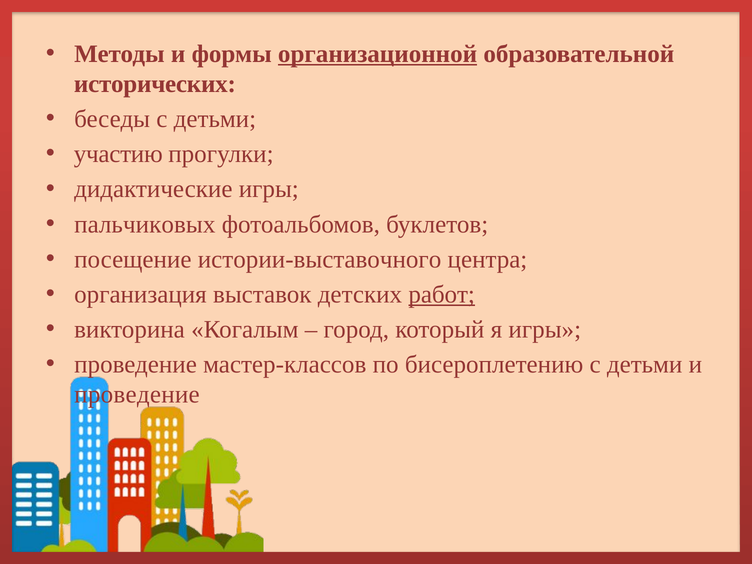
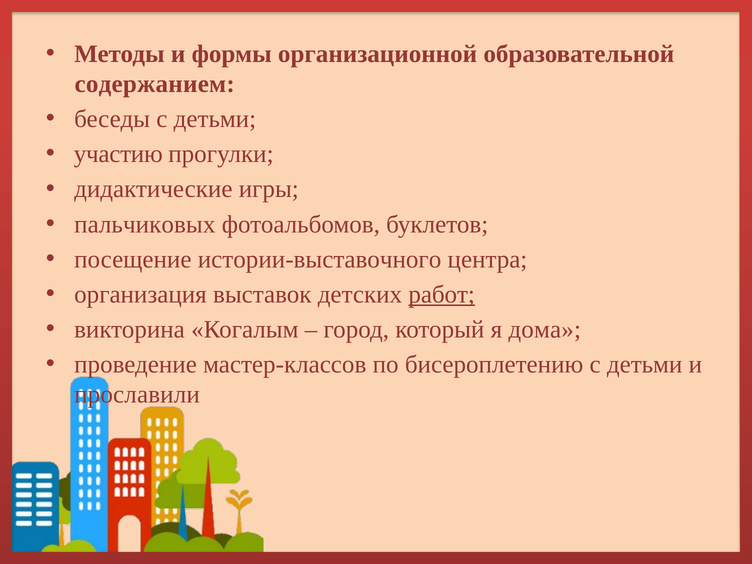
организационной underline: present -> none (378, 54)
исторических: исторических -> содержанием (155, 84)
я игры: игры -> дома (545, 330)
проведение: проведение -> прославили (137, 395)
